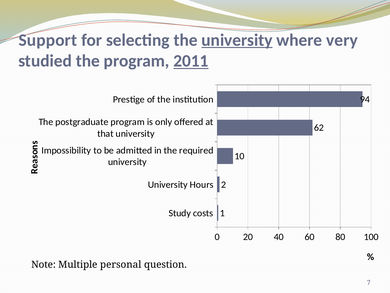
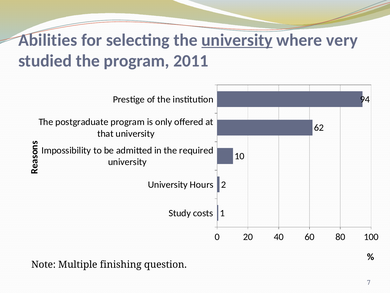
Support: Support -> Abilities (48, 40)
2011 underline: present -> none (191, 61)
personal: personal -> finishing (121, 264)
